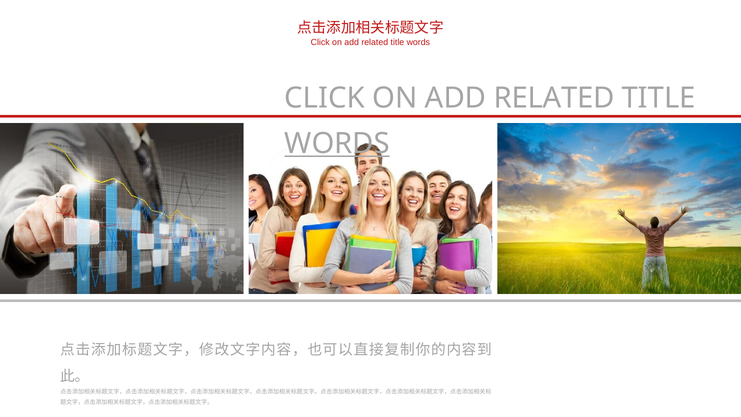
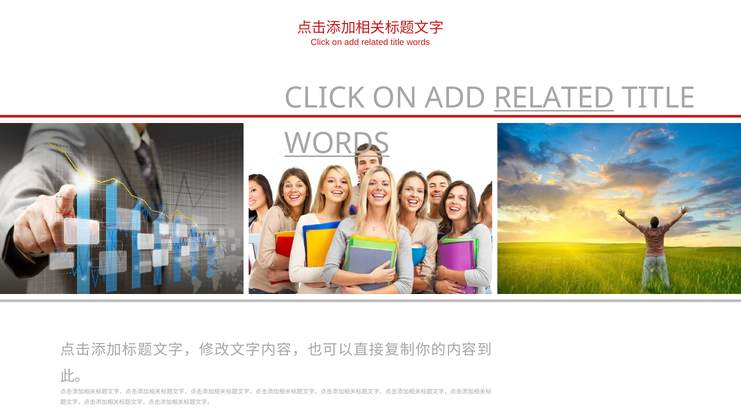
RELATED underline: none -> present (554, 98)
